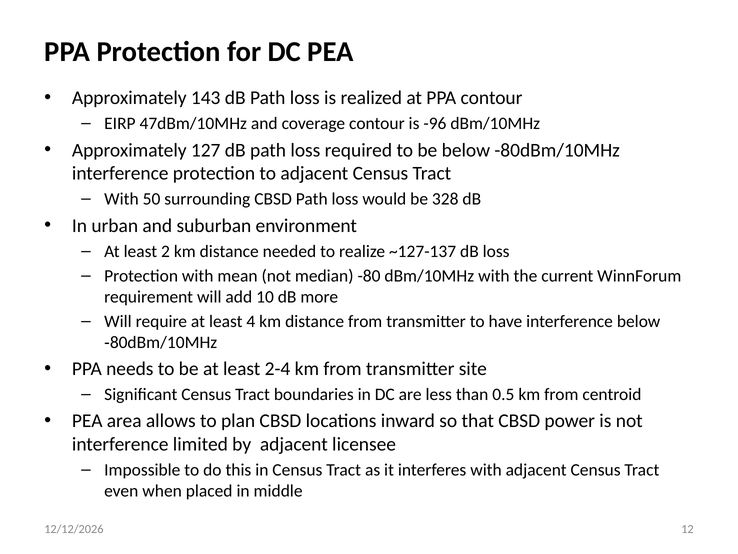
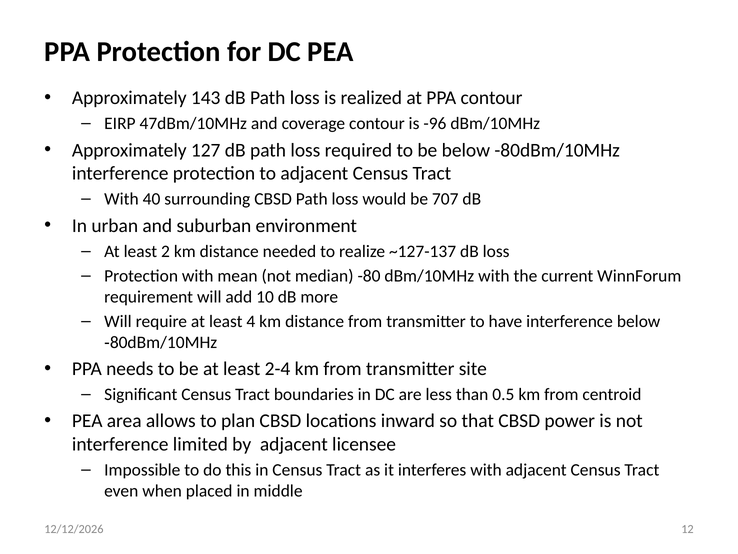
50: 50 -> 40 (152, 199)
328: 328 -> 707 (445, 199)
